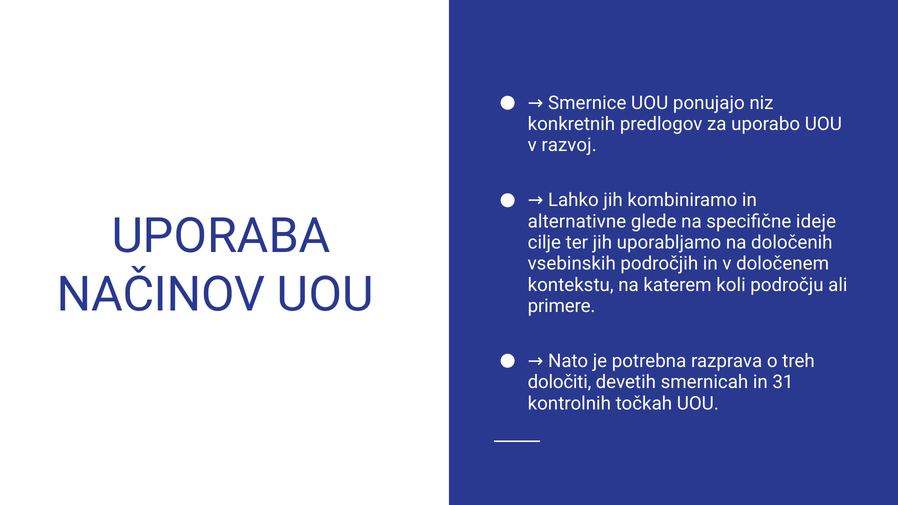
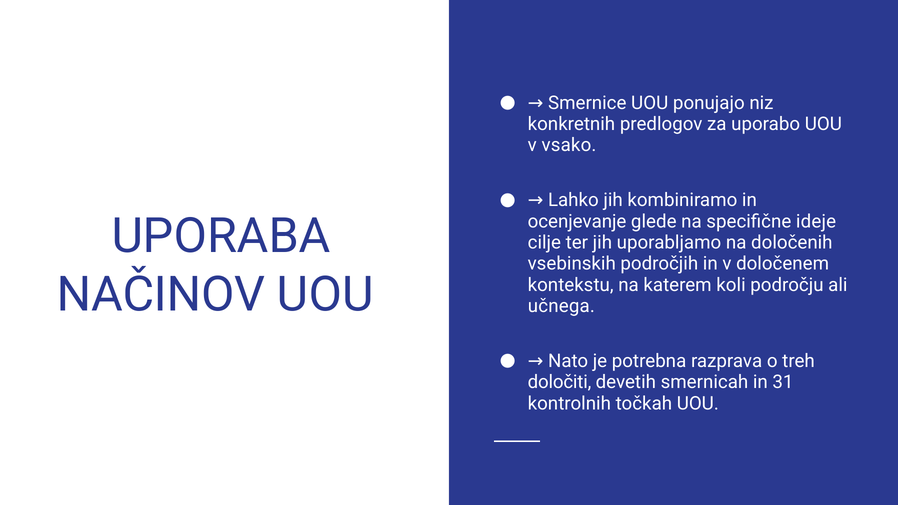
razvoj: razvoj -> vsako (569, 145)
alternativne: alternativne -> ocenjevanje (577, 221)
primere: primere -> učnega (561, 306)
